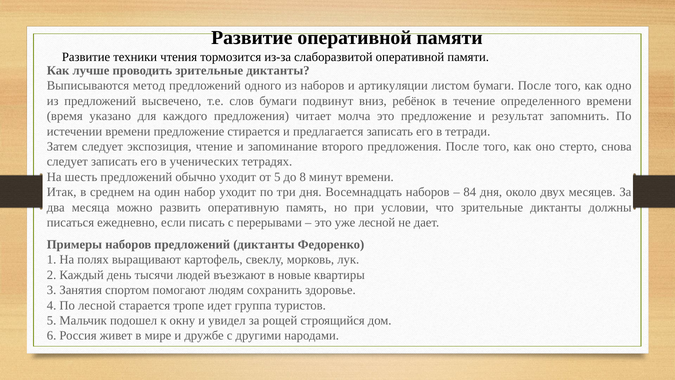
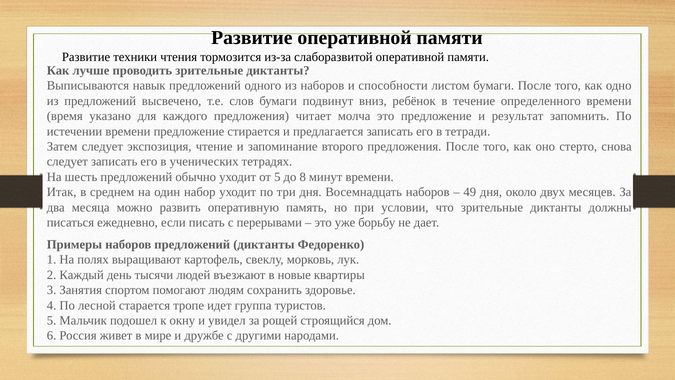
метод: метод -> навык (149, 86)
артикуляции: артикуляции -> способности (393, 86)
84: 84 -> 49 (470, 192)
уже лесной: лесной -> борьбу (377, 222)
